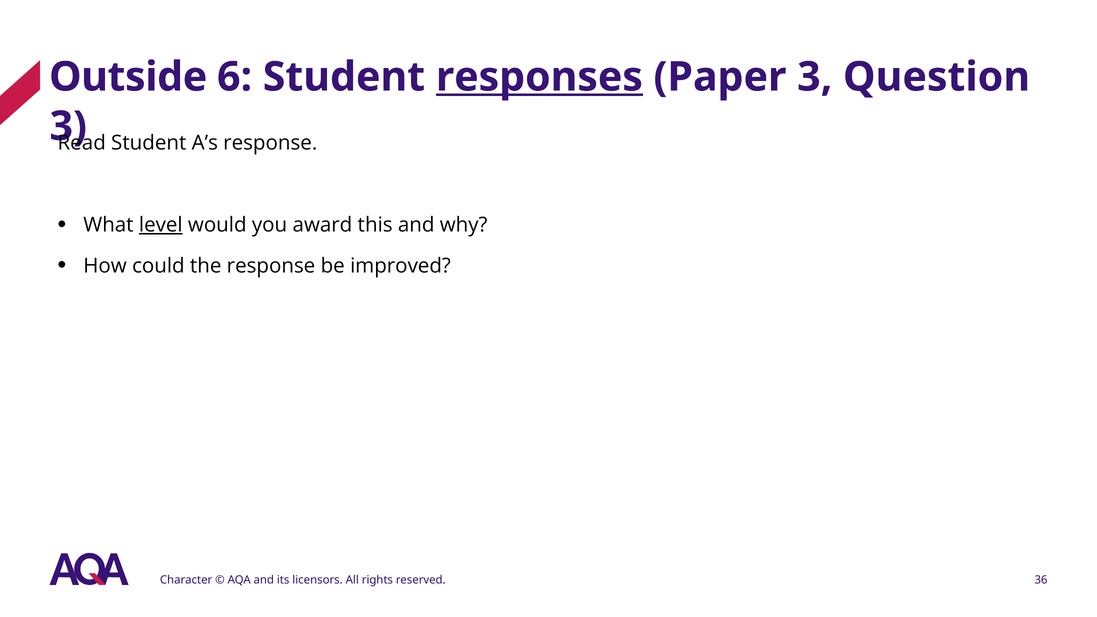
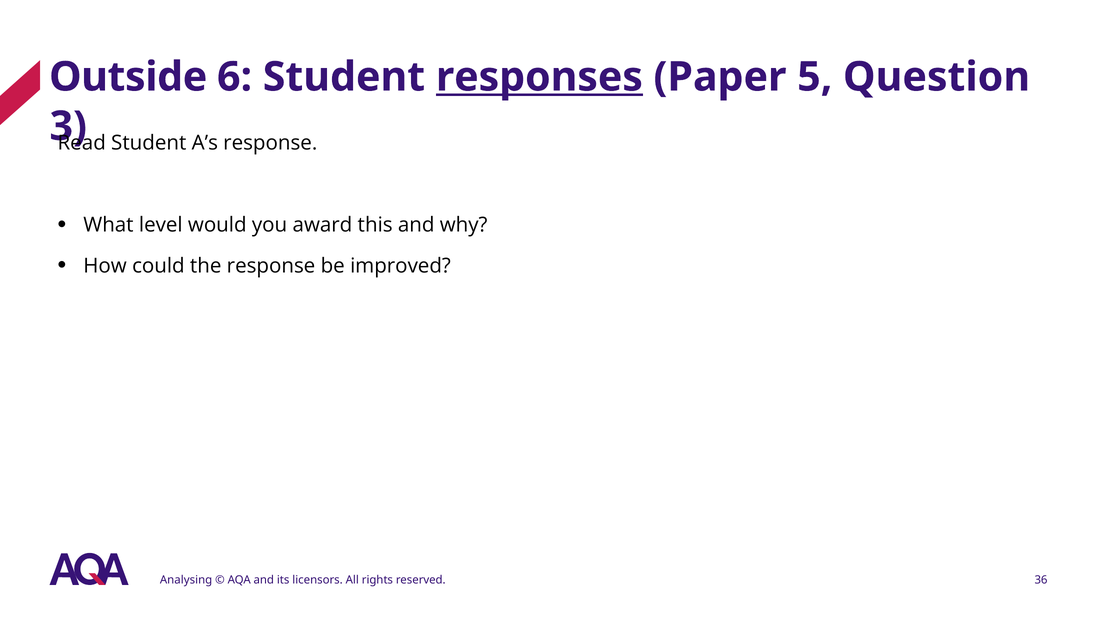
Paper 3: 3 -> 5 (815, 77)
level underline: present -> none (161, 225)
Character: Character -> Analysing (186, 580)
